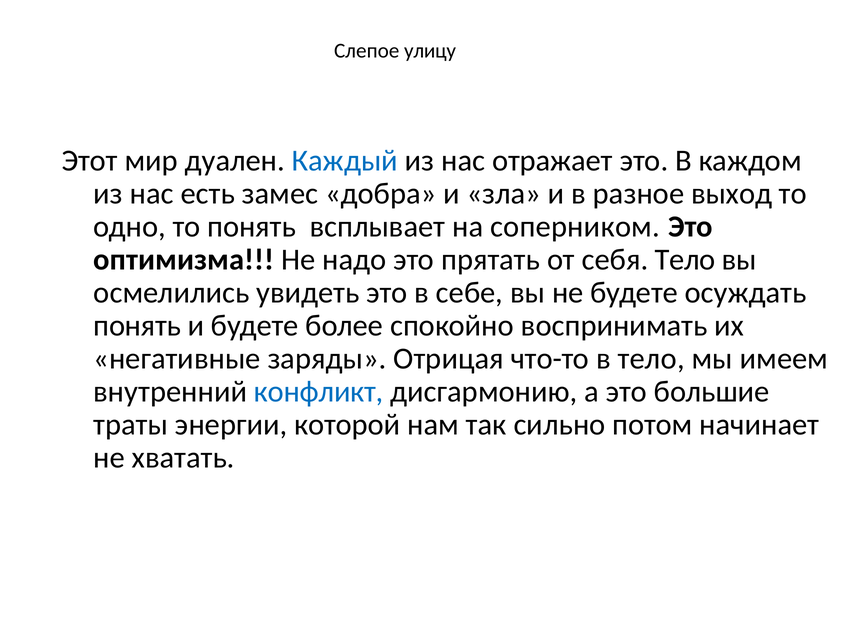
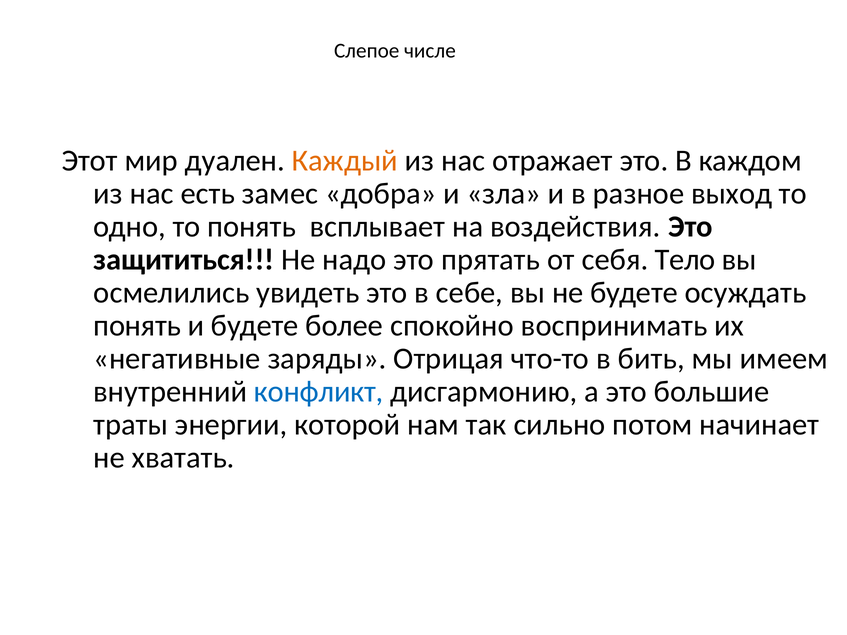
улицу: улицу -> числе (430, 51)
Каждый colour: blue -> orange (345, 161)
соперником: соперником -> воздействия (575, 227)
оптимизма: оптимизма -> защититься (184, 260)
в тело: тело -> бить (651, 359)
